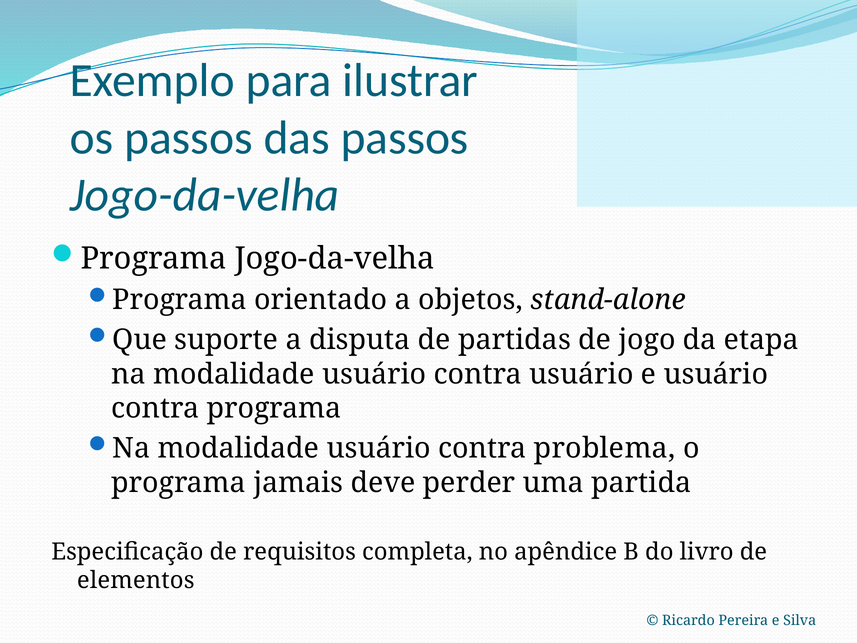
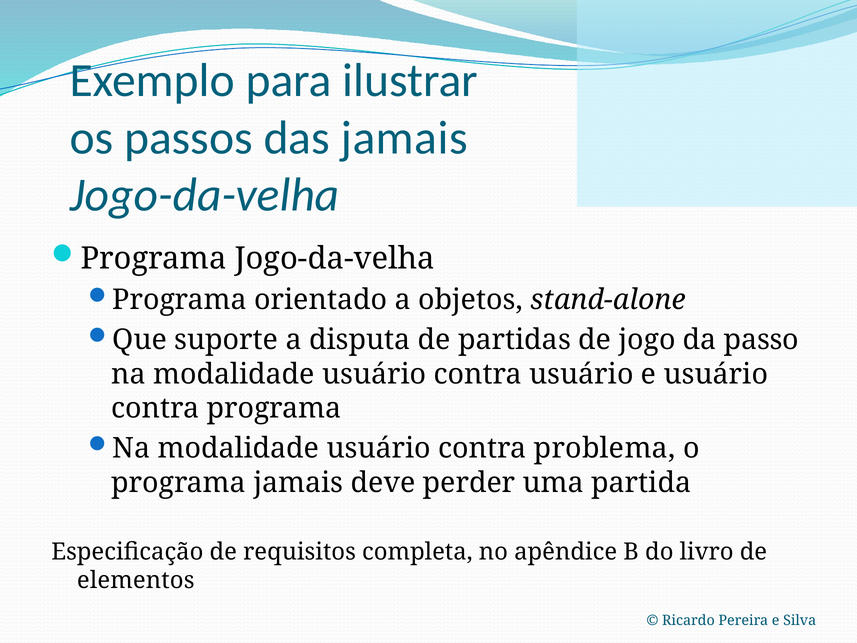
das passos: passos -> jamais (404, 138)
etapa: etapa -> passo (761, 340)
